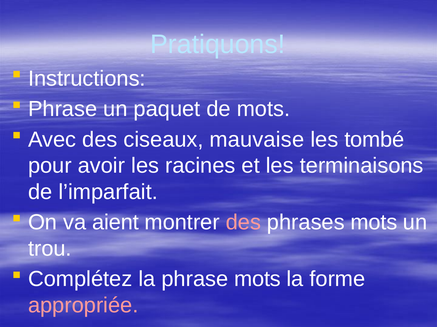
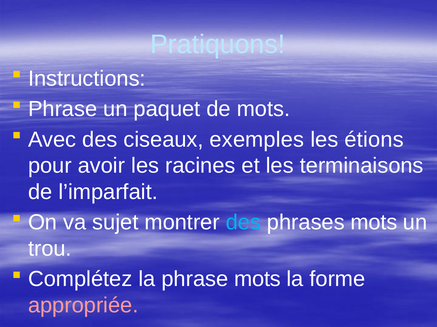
mauvaise: mauvaise -> exemples (257, 140)
tombé: tombé -> étions (374, 140)
aient: aient -> sujet (115, 223)
des colour: pink -> light blue (243, 223)
